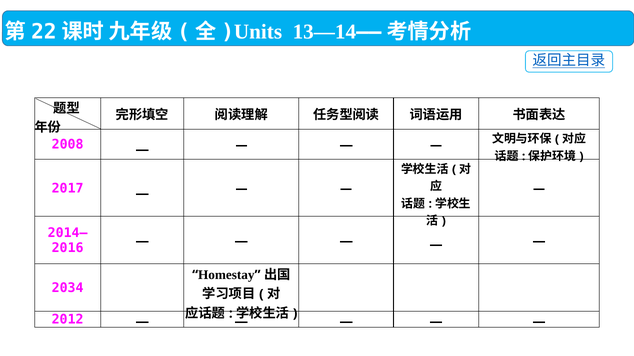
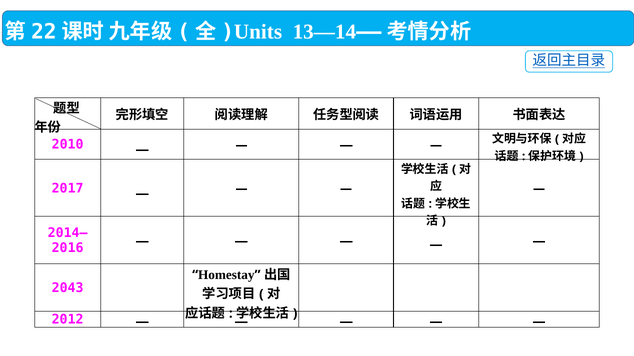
2008: 2008 -> 2010 (68, 145)
2034: 2034 -> 2043 (68, 288)
